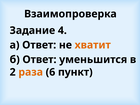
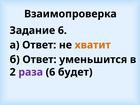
Задание 4: 4 -> 6 (62, 30)
раза colour: orange -> purple (31, 72)
пункт: пункт -> будет (75, 72)
